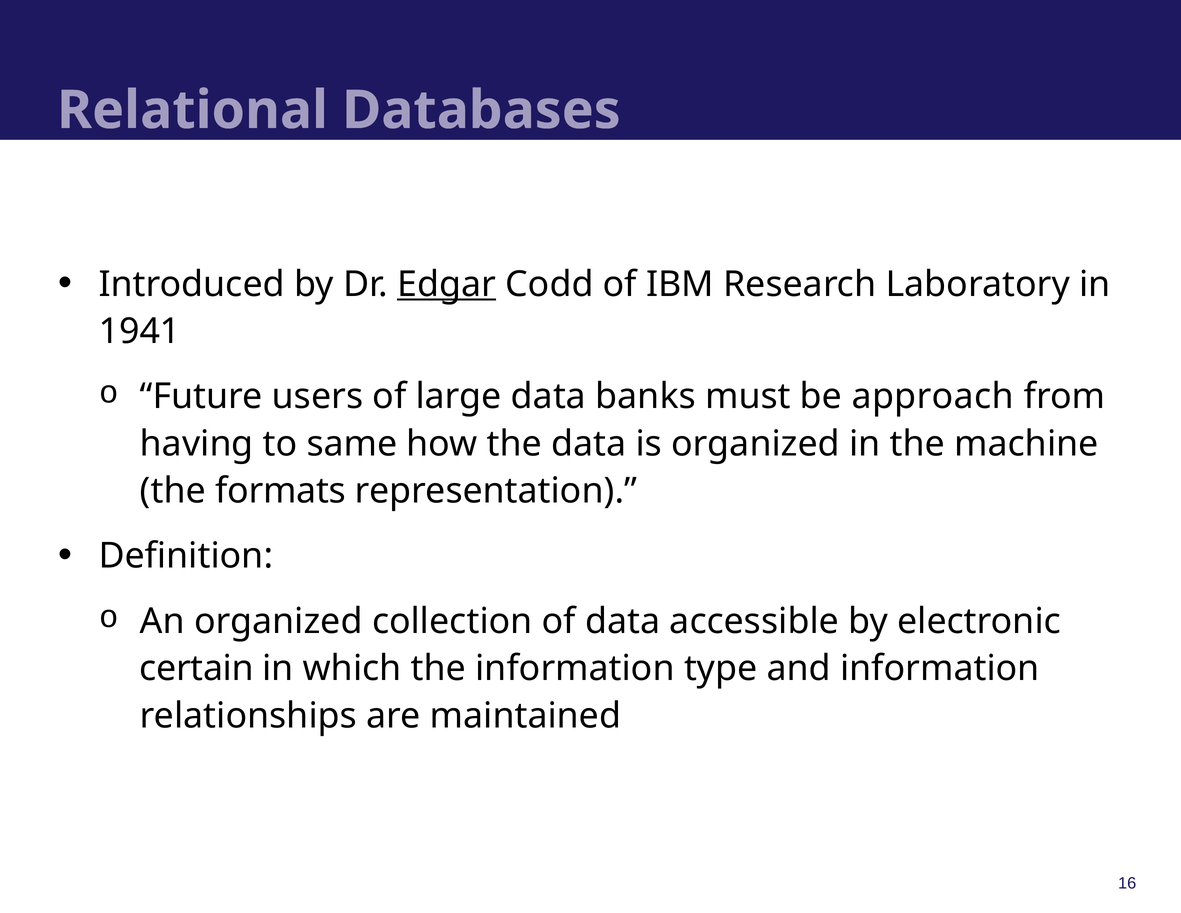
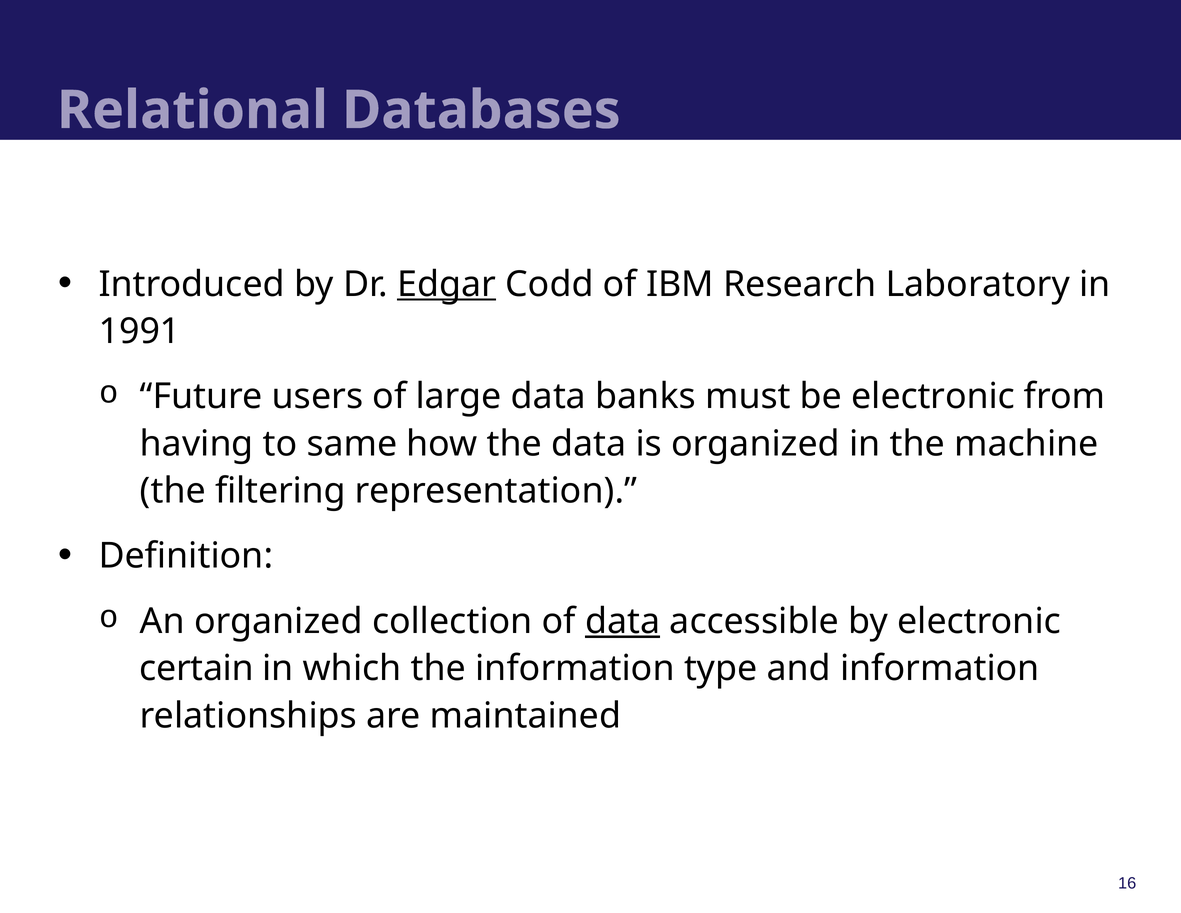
1941: 1941 -> 1991 (140, 331)
be approach: approach -> electronic (933, 396)
formats: formats -> filtering (280, 491)
data underline: none -> present (623, 621)
